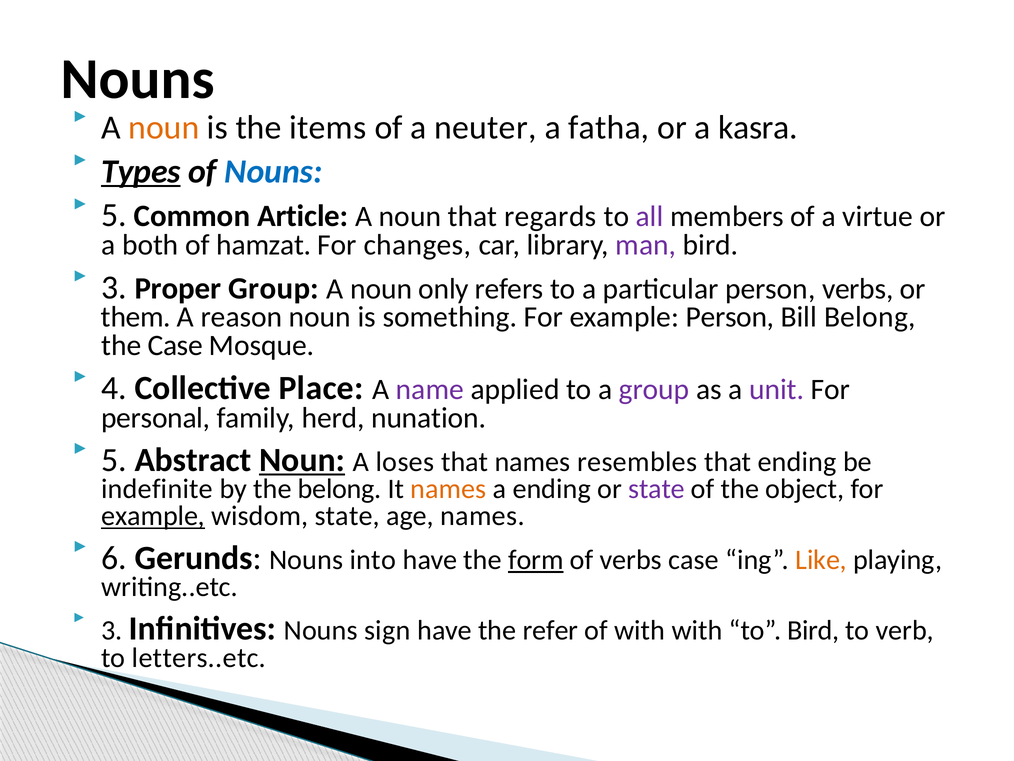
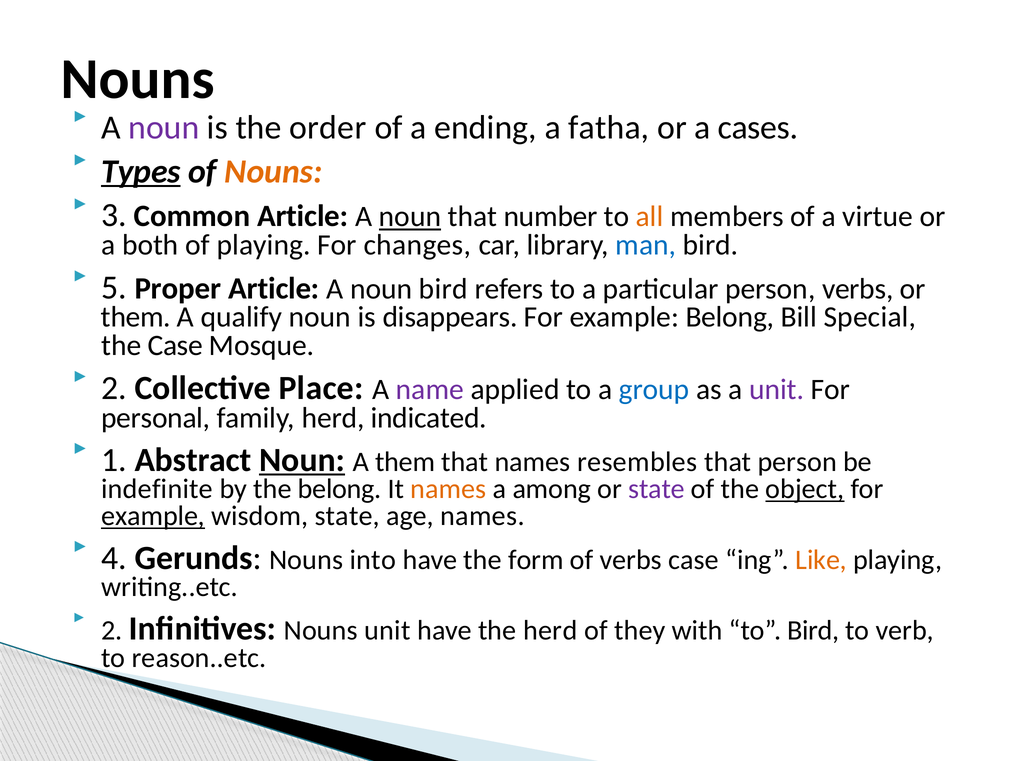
noun colour: orange -> purple (164, 128)
items: items -> order (328, 128)
neuter: neuter -> ending (485, 128)
kasra: kasra -> cases (758, 128)
Nouns colour: blue -> orange (273, 171)
5: 5 -> 3 (114, 215)
noun underline: none -> present (410, 217)
regards: regards -> number (551, 217)
all colour: purple -> orange (650, 217)
of hamzat: hamzat -> playing (264, 245)
man colour: purple -> blue (646, 245)
3: 3 -> 5 (114, 287)
Proper Group: Group -> Article (274, 288)
noun only: only -> bird (443, 289)
reason: reason -> qualify (241, 317)
something: something -> disappears (450, 317)
example Person: Person -> Belong (730, 317)
Bill Belong: Belong -> Special (870, 317)
4: 4 -> 2 (114, 388)
group colour: purple -> blue (654, 389)
nunation: nunation -> indicated (429, 417)
5: 5 -> 1 (114, 460)
A loses: loses -> them (405, 462)
that ending: ending -> person (797, 462)
a ending: ending -> among (552, 489)
object underline: none -> present (805, 489)
6: 6 -> 4 (114, 558)
form underline: present -> none (536, 559)
3: 3 -> 2 (112, 630)
Nouns sign: sign -> unit (387, 630)
the refer: refer -> herd (550, 630)
of with: with -> they (640, 630)
letters..etc: letters..etc -> reason..etc (199, 657)
